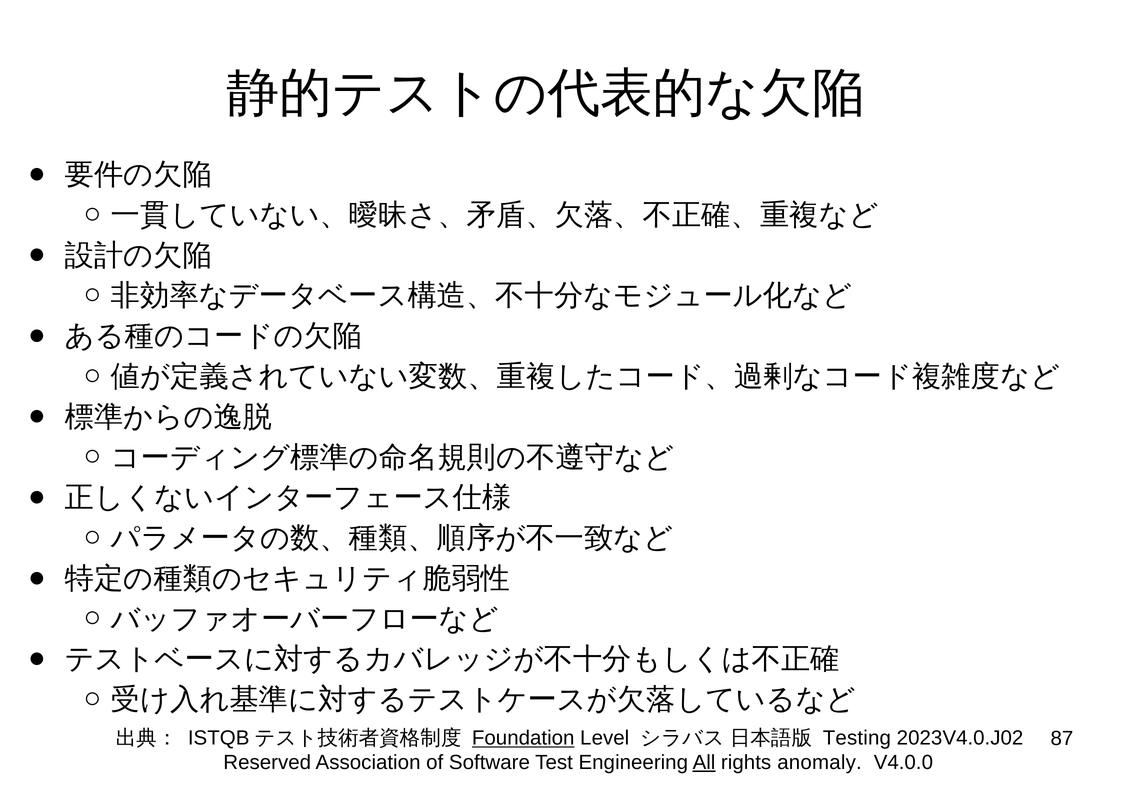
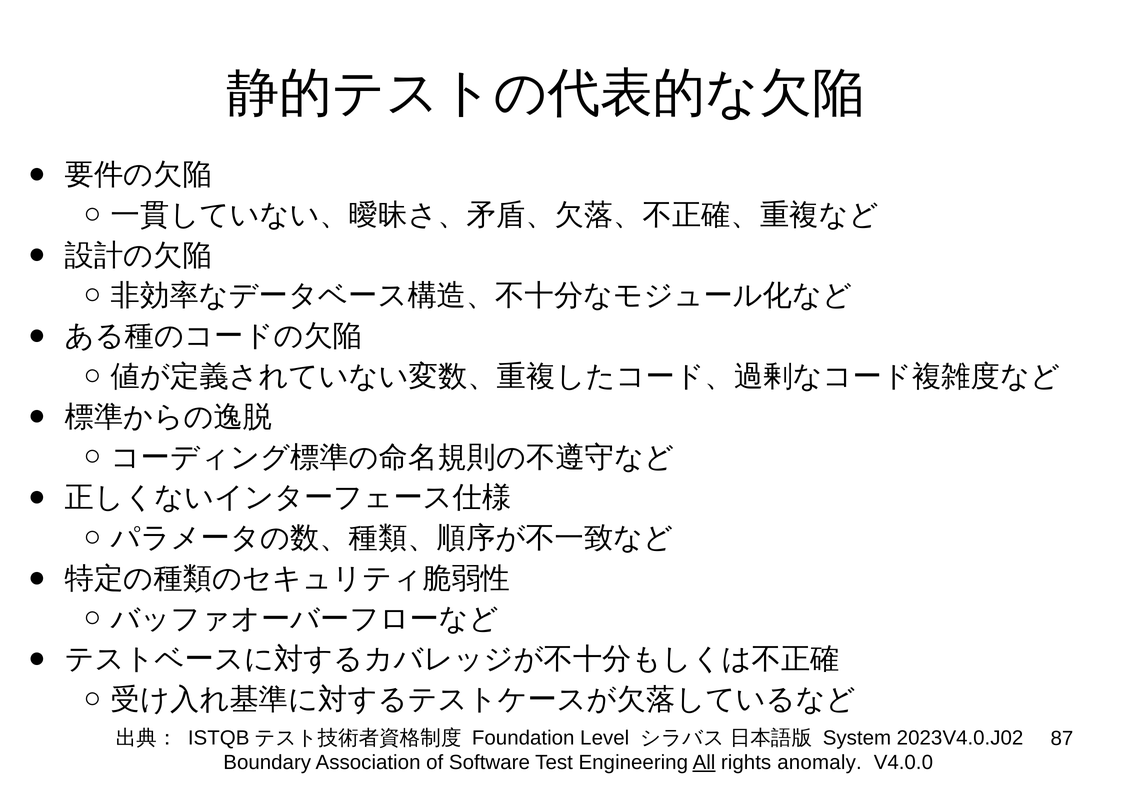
Foundation underline: present -> none (523, 738)
Testing: Testing -> System (857, 738)
Reserved: Reserved -> Boundary (267, 762)
